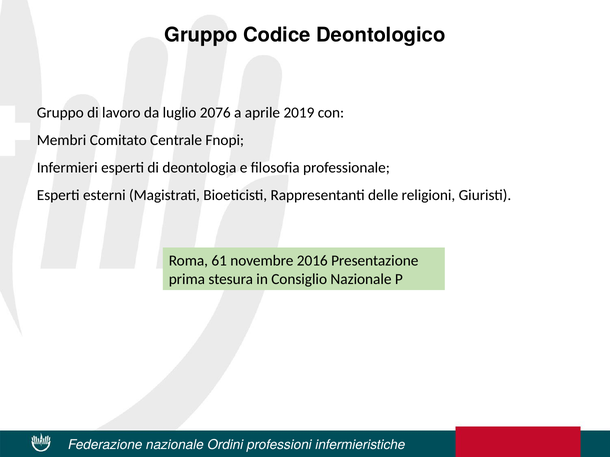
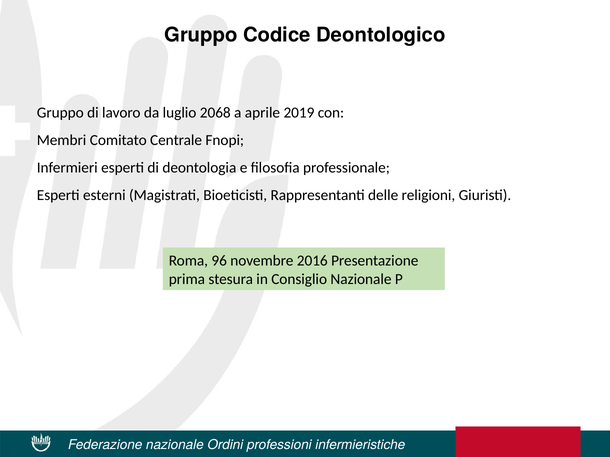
2076: 2076 -> 2068 (215, 113)
61: 61 -> 96 (219, 261)
